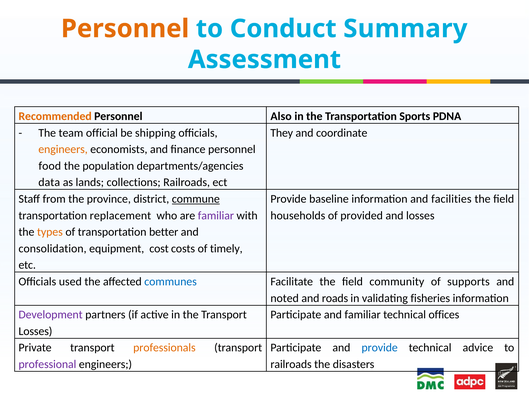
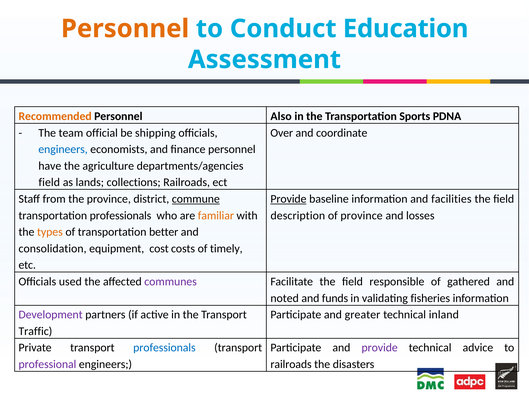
Summary: Summary -> Education (406, 29)
They: They -> Over (282, 133)
engineers colour: orange -> blue (63, 149)
food: food -> have (50, 166)
population: population -> agriculture (108, 166)
data: data -> field (49, 182)
Provide underline: none -> present (288, 199)
transportation replacement: replacement -> professionals (121, 215)
familiar colour: purple -> orange (216, 215)
households: households -> description (298, 215)
of provided: provided -> province (362, 215)
communes colour: blue -> purple (171, 281)
community: community -> responsible (397, 281)
supports: supports -> gathered (469, 281)
roads: roads -> funds (335, 298)
and familiar: familiar -> greater (363, 314)
offices: offices -> inland (444, 314)
Losses: Losses -> Traffic (35, 331)
professionals colour: orange -> blue (164, 348)
provide colour: blue -> purple (380, 348)
